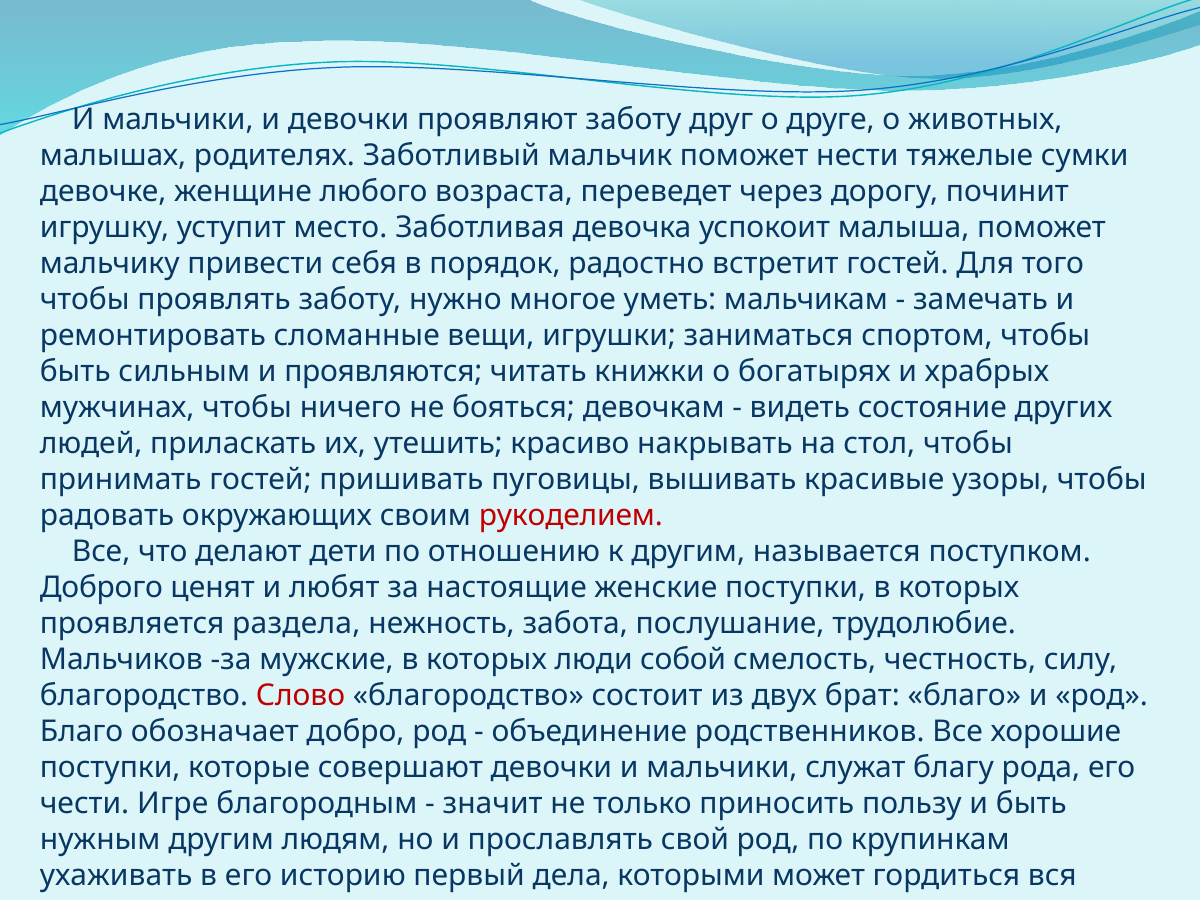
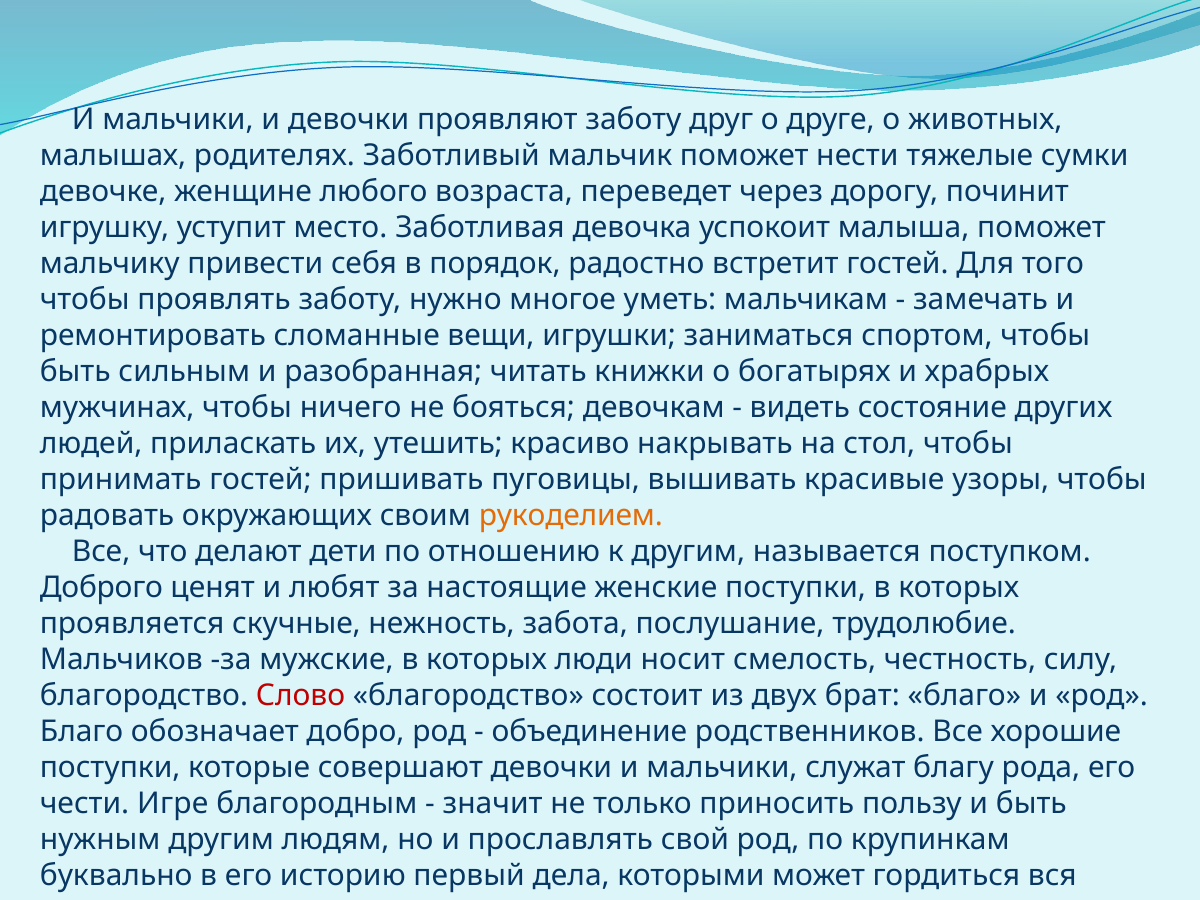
проявляются: проявляются -> разобранная (383, 371)
рукоделием colour: red -> orange (571, 515)
раздела: раздела -> скучные (296, 623)
собой: собой -> носит (683, 659)
ухаживать: ухаживать -> буквально (116, 875)
